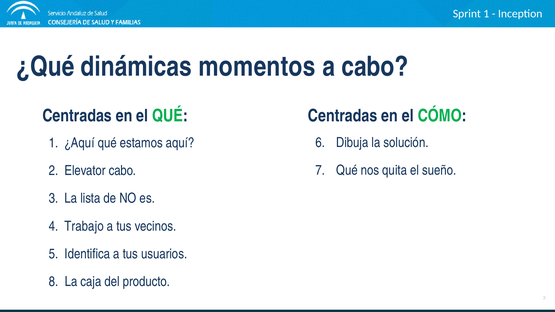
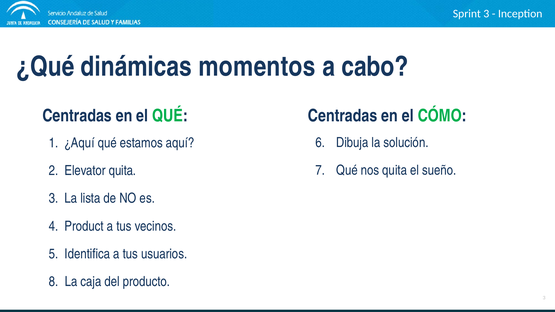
Sprint 1: 1 -> 3 (486, 14)
Elevator cabo: cabo -> quita (122, 171)
Trabajo: Trabajo -> Product (84, 226)
